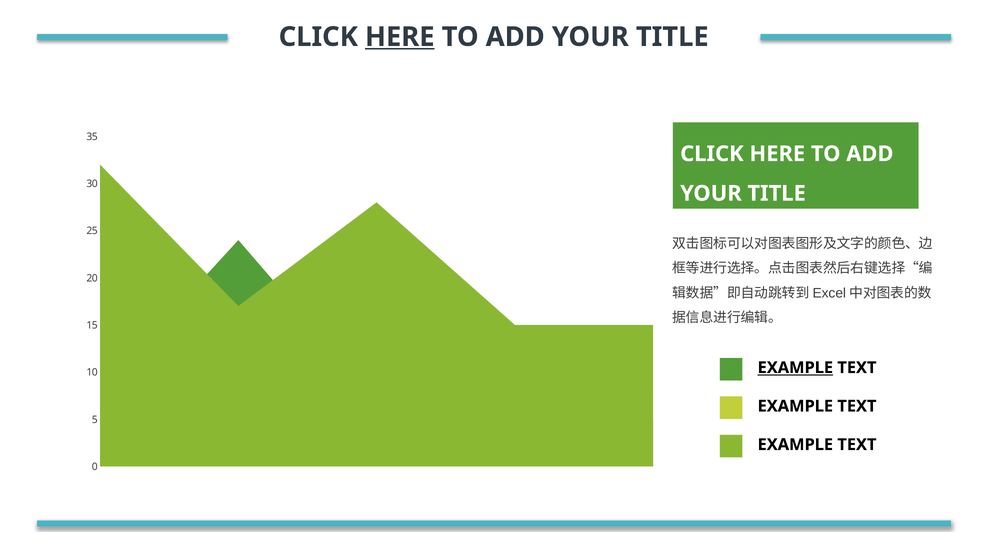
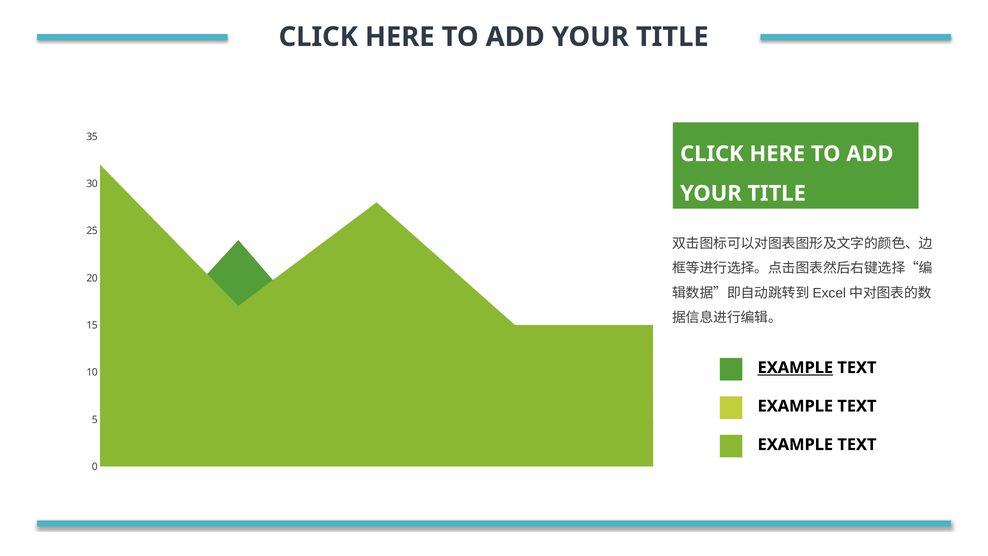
HERE underline: present -> none (400, 37)
